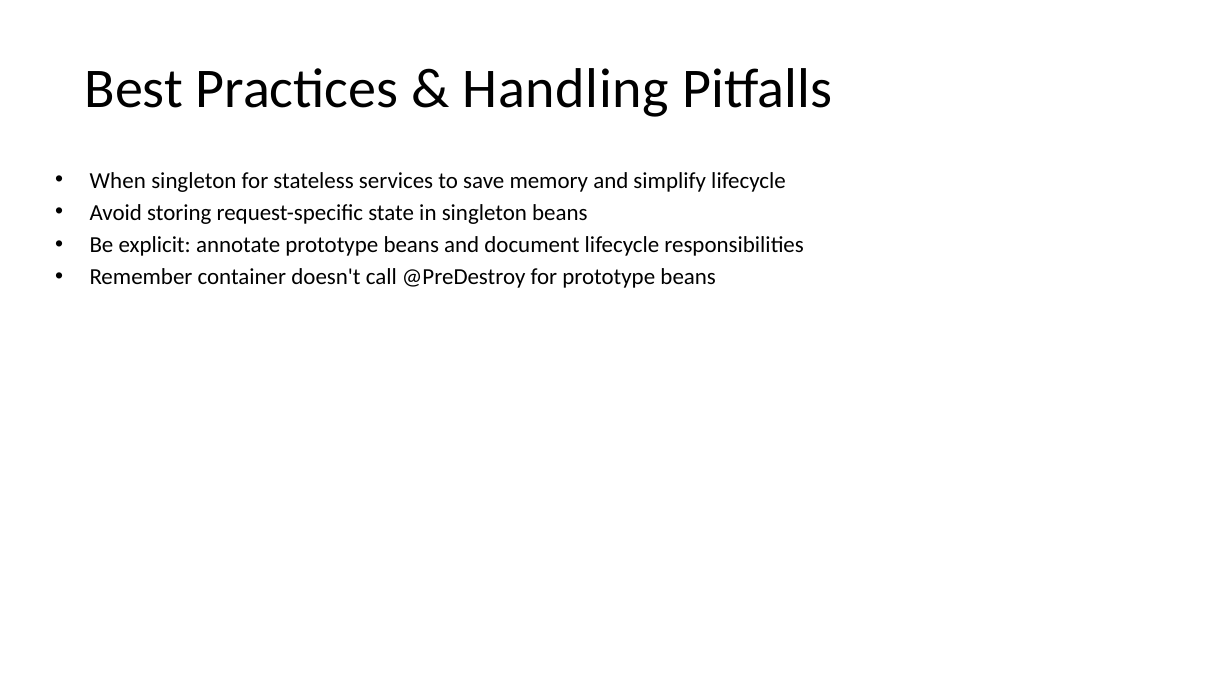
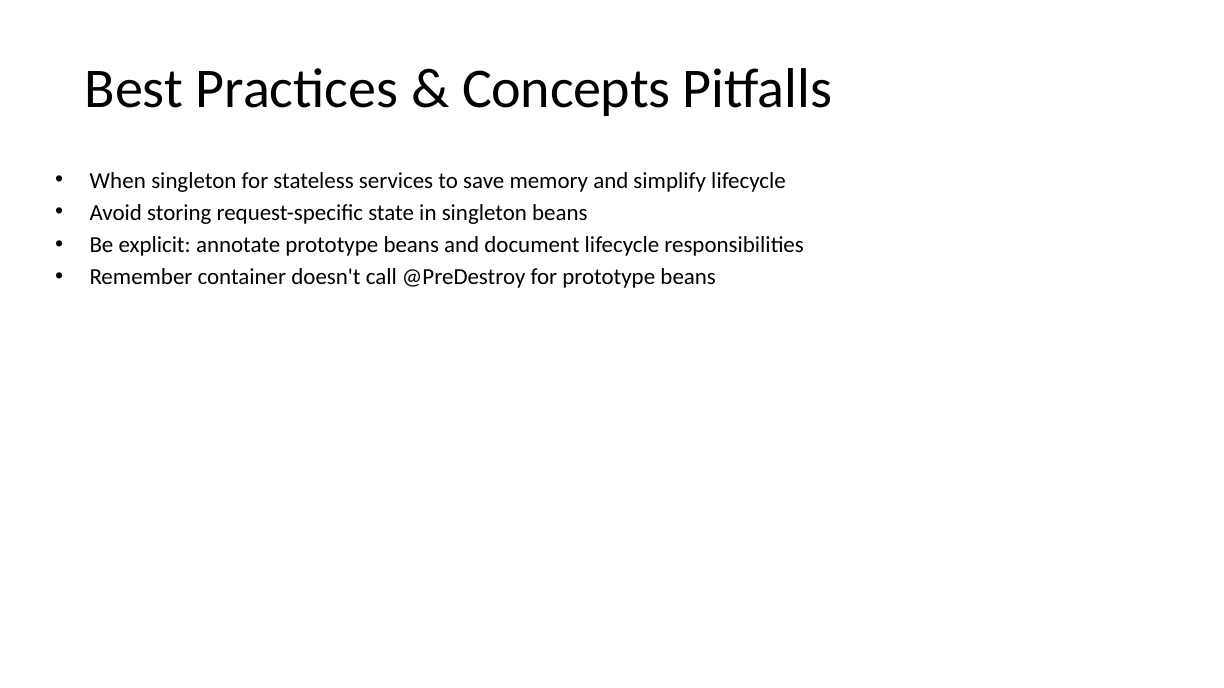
Handling: Handling -> Concepts (566, 89)
